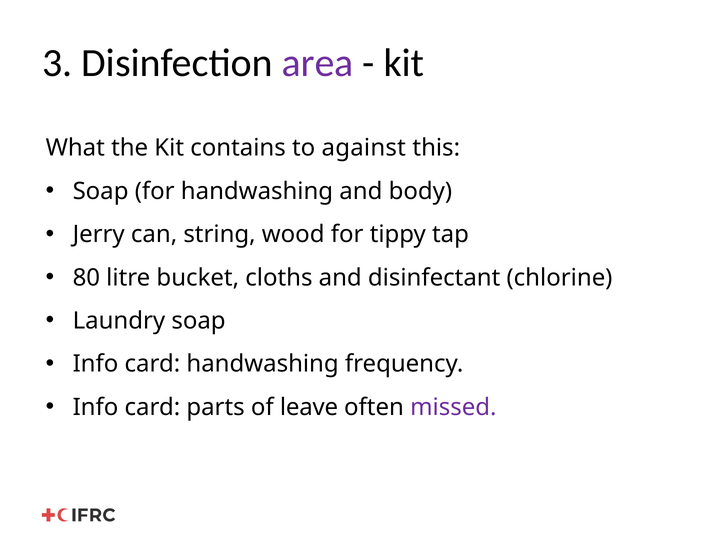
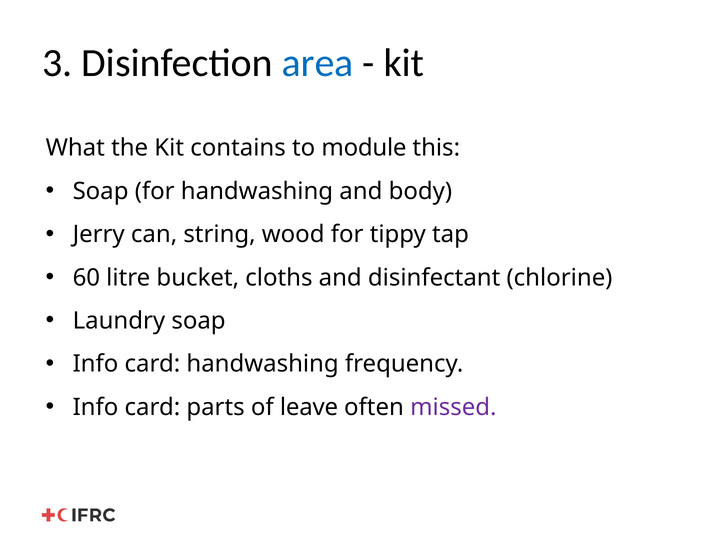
area colour: purple -> blue (318, 63)
against: against -> module (364, 148)
80: 80 -> 60 (86, 278)
